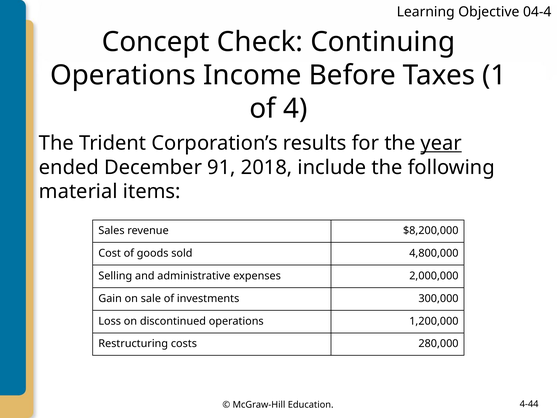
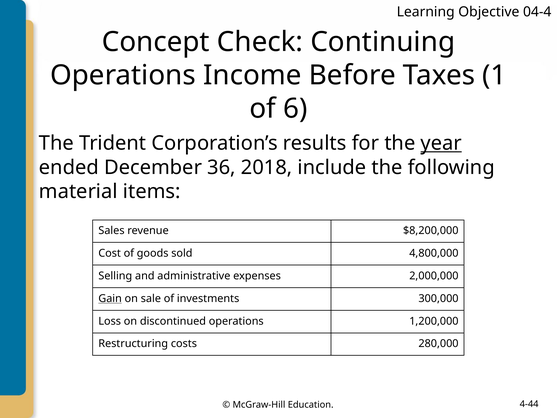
4: 4 -> 6 (295, 109)
91: 91 -> 36 (221, 167)
Gain underline: none -> present (110, 298)
